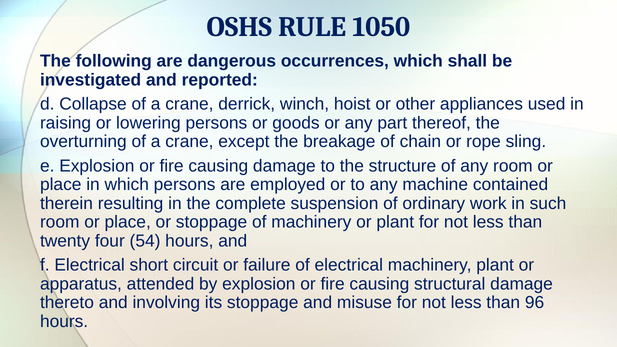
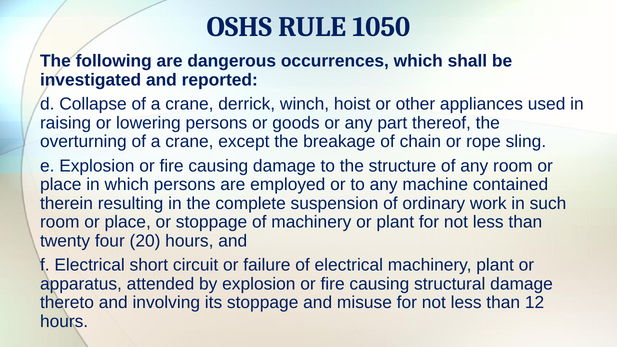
54: 54 -> 20 (145, 241)
96: 96 -> 12 (535, 303)
